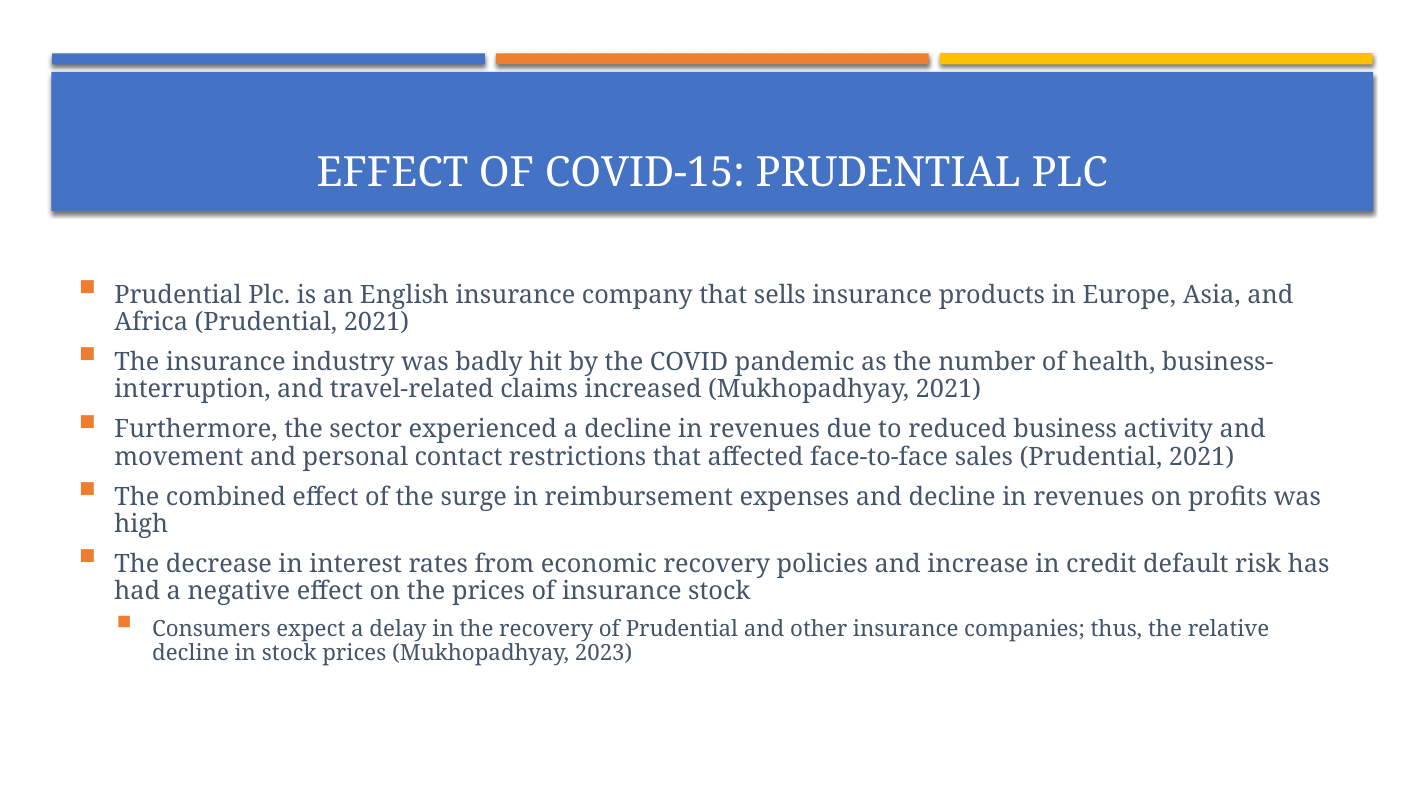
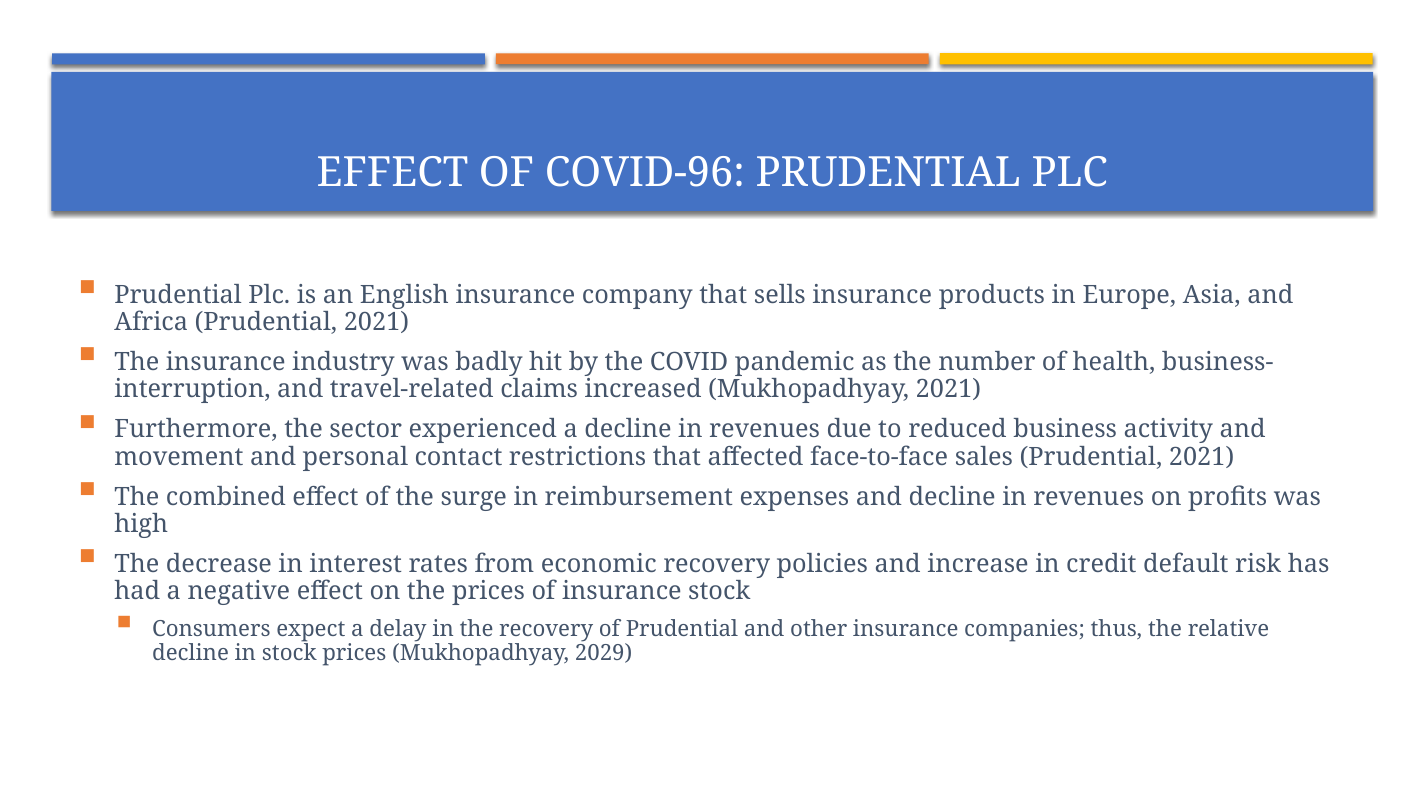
COVID-15: COVID-15 -> COVID-96 (645, 173)
2023: 2023 -> 2029 (604, 653)
